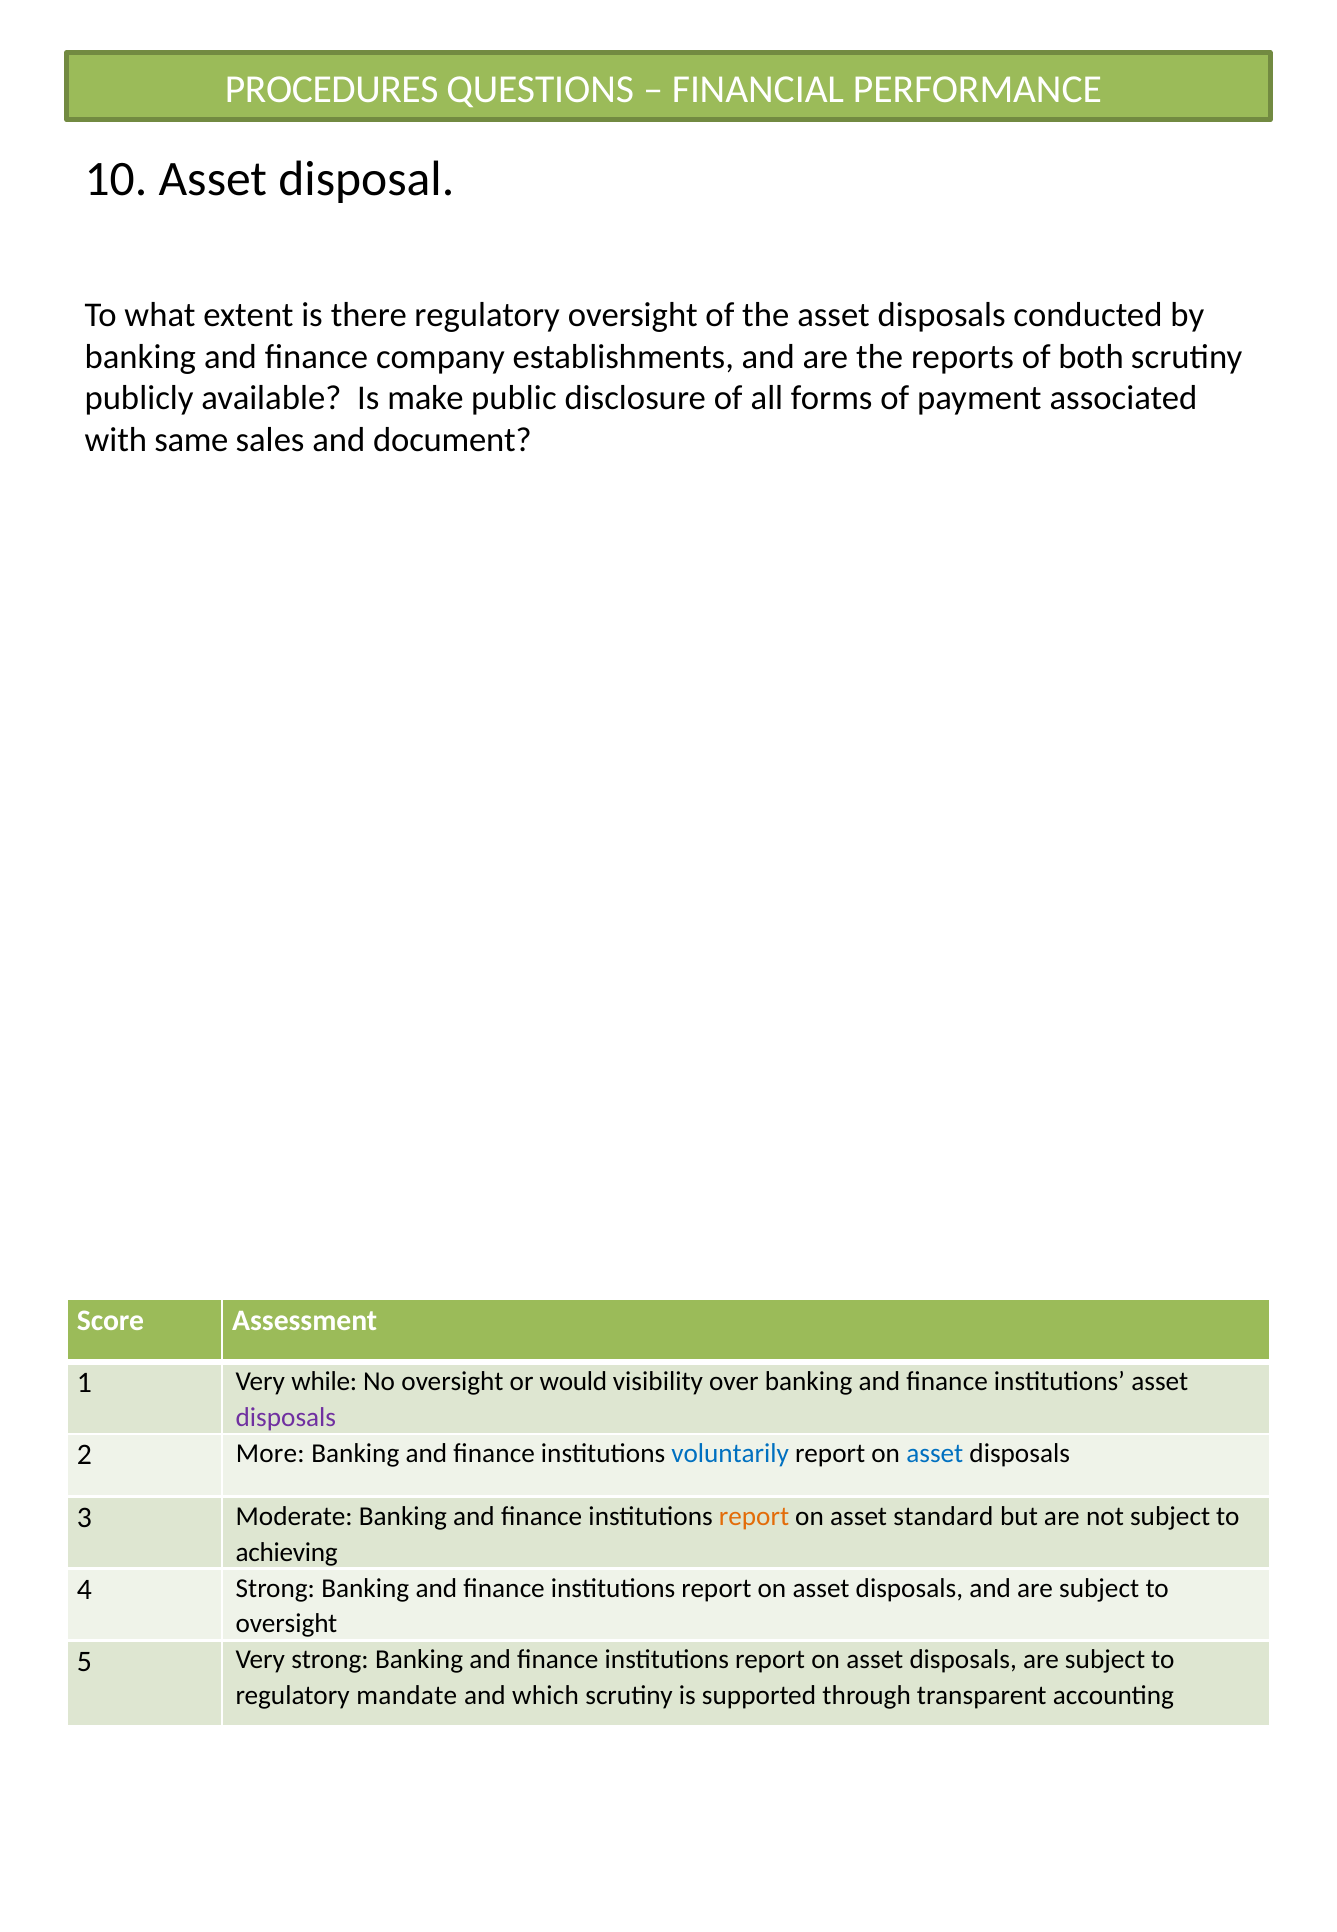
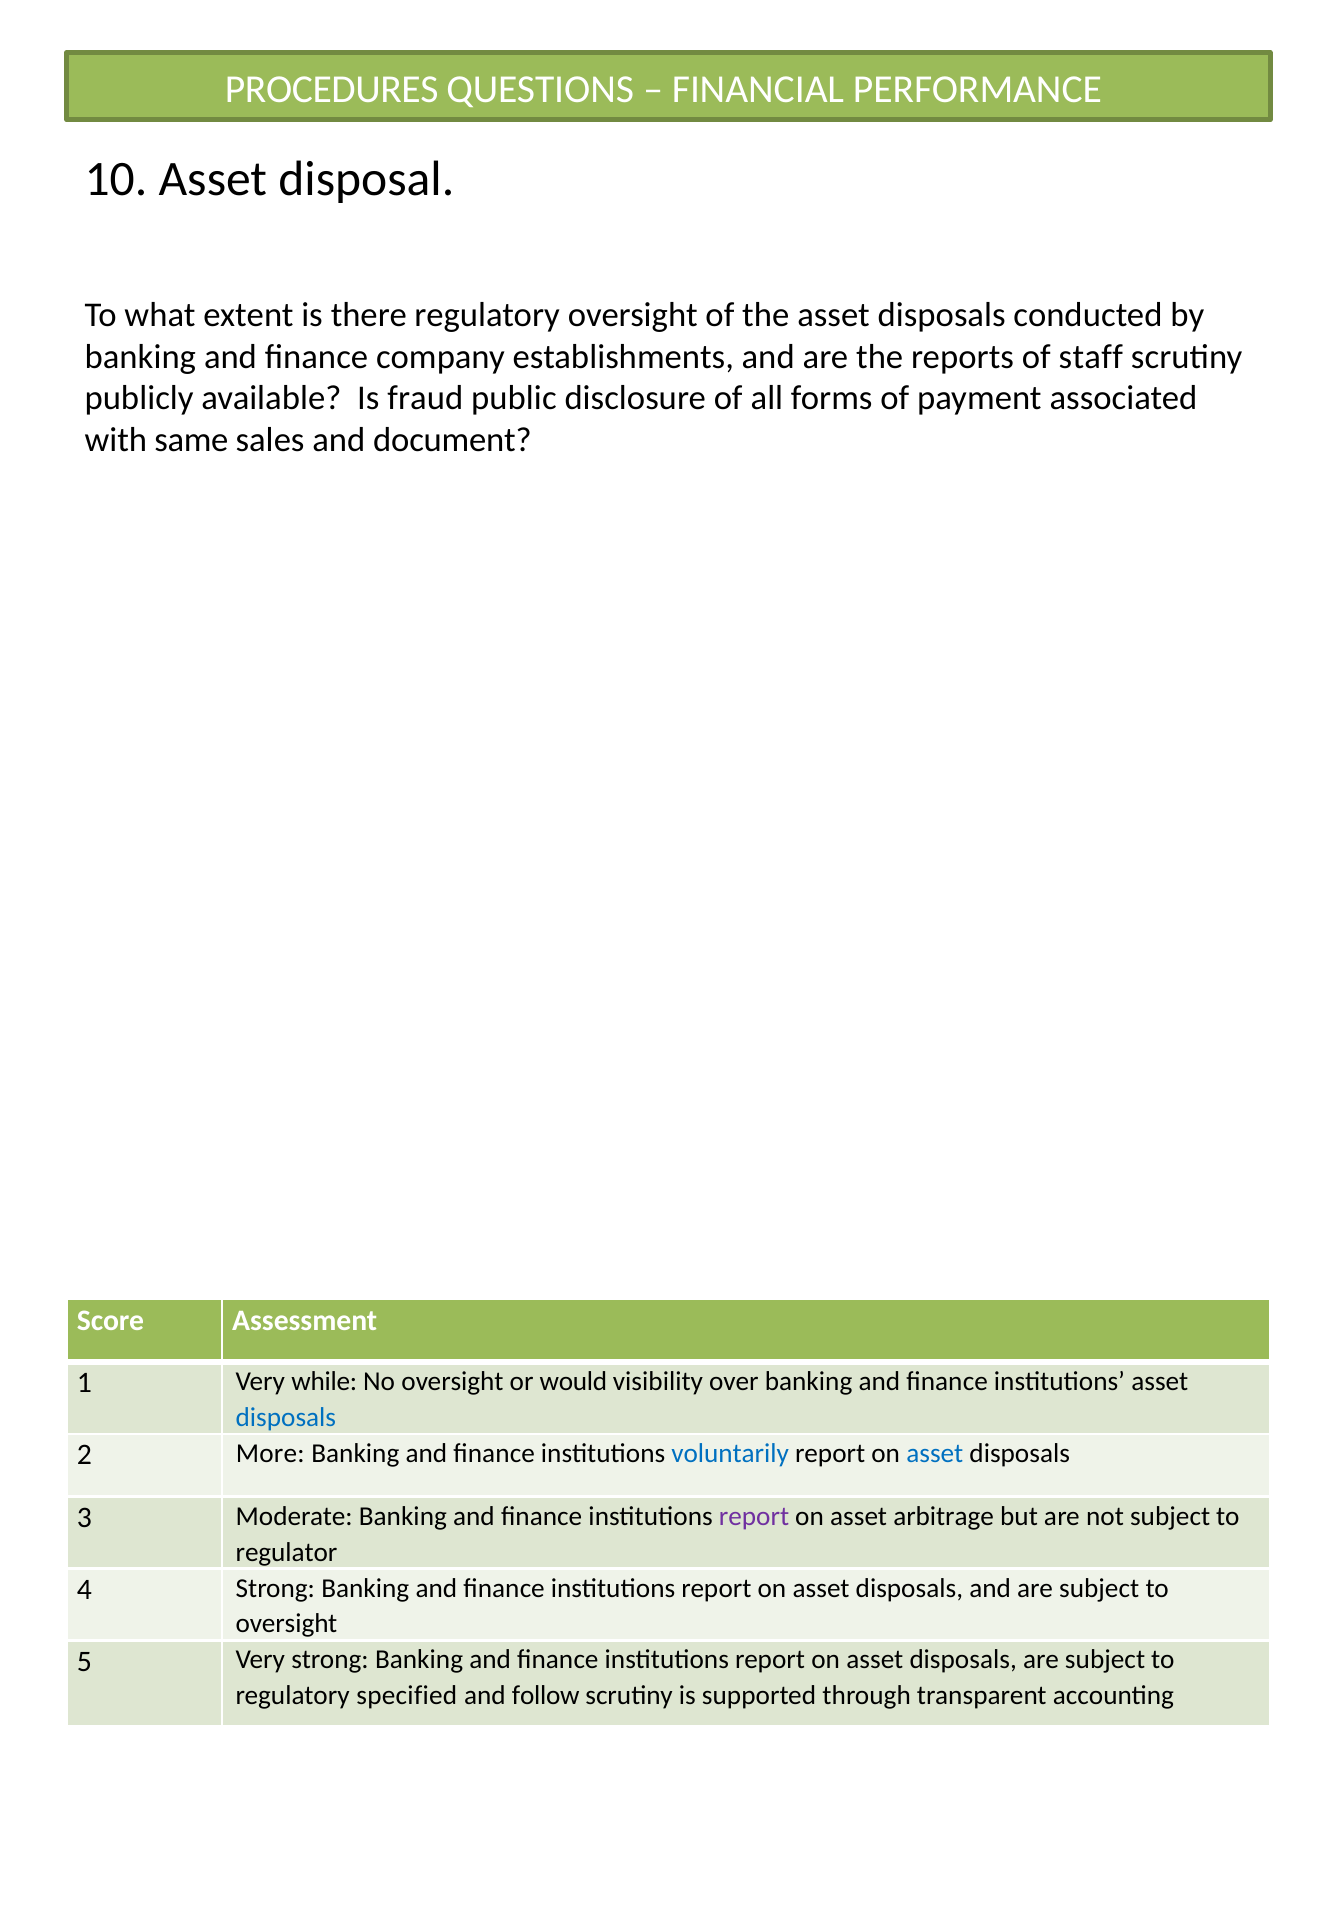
both: both -> staff (1091, 357)
make: make -> fraud (425, 398)
disposals colour: purple -> blue (286, 1417)
report colour: orange -> purple (754, 1515)
standard: standard -> arbitrage (944, 1515)
achieving: achieving -> regulator (287, 1551)
mandate: mandate -> specified (407, 1695)
which: which -> follow (546, 1695)
